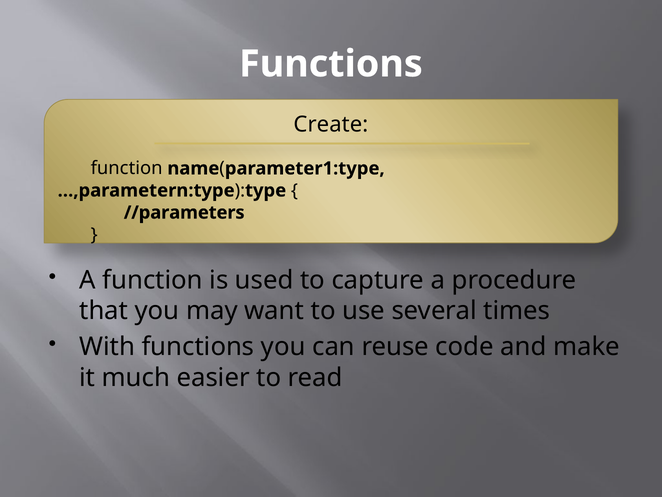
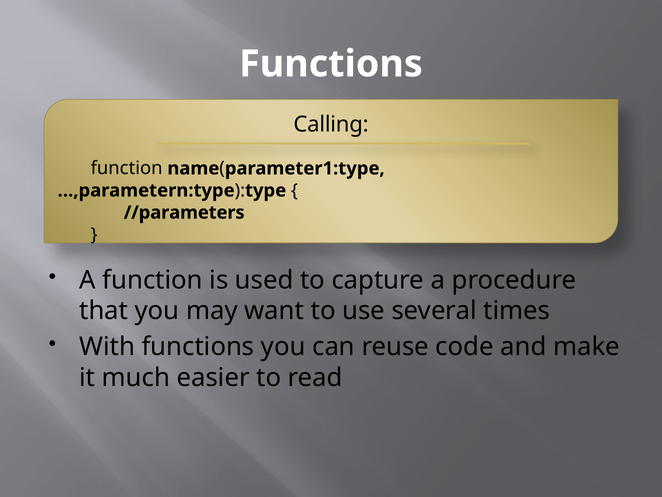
Create: Create -> Calling (331, 124)
